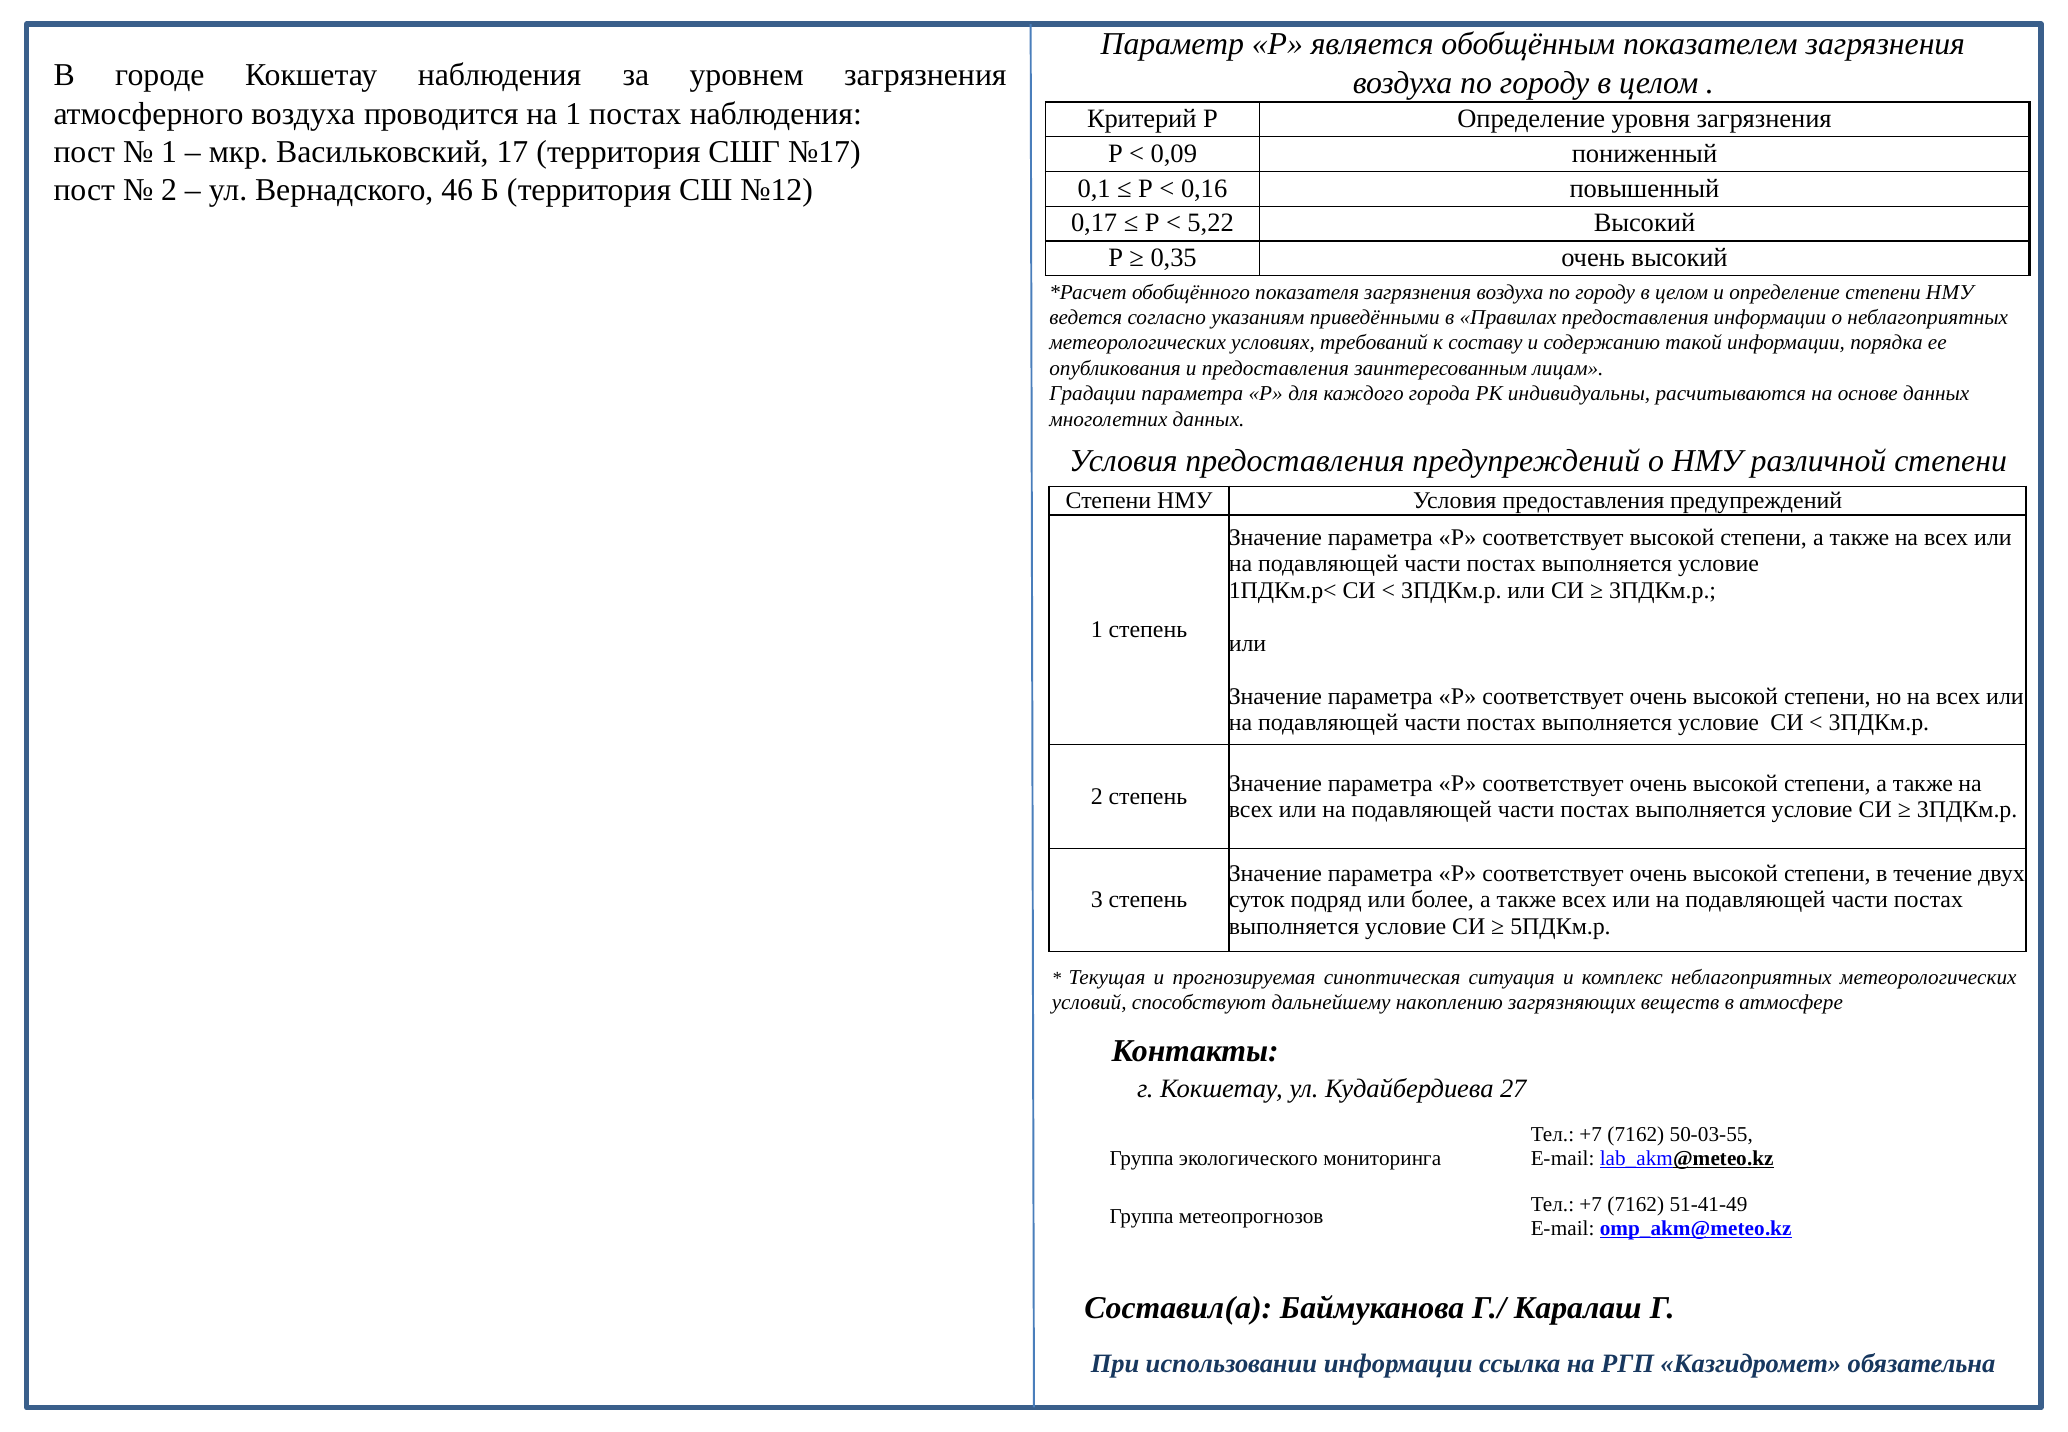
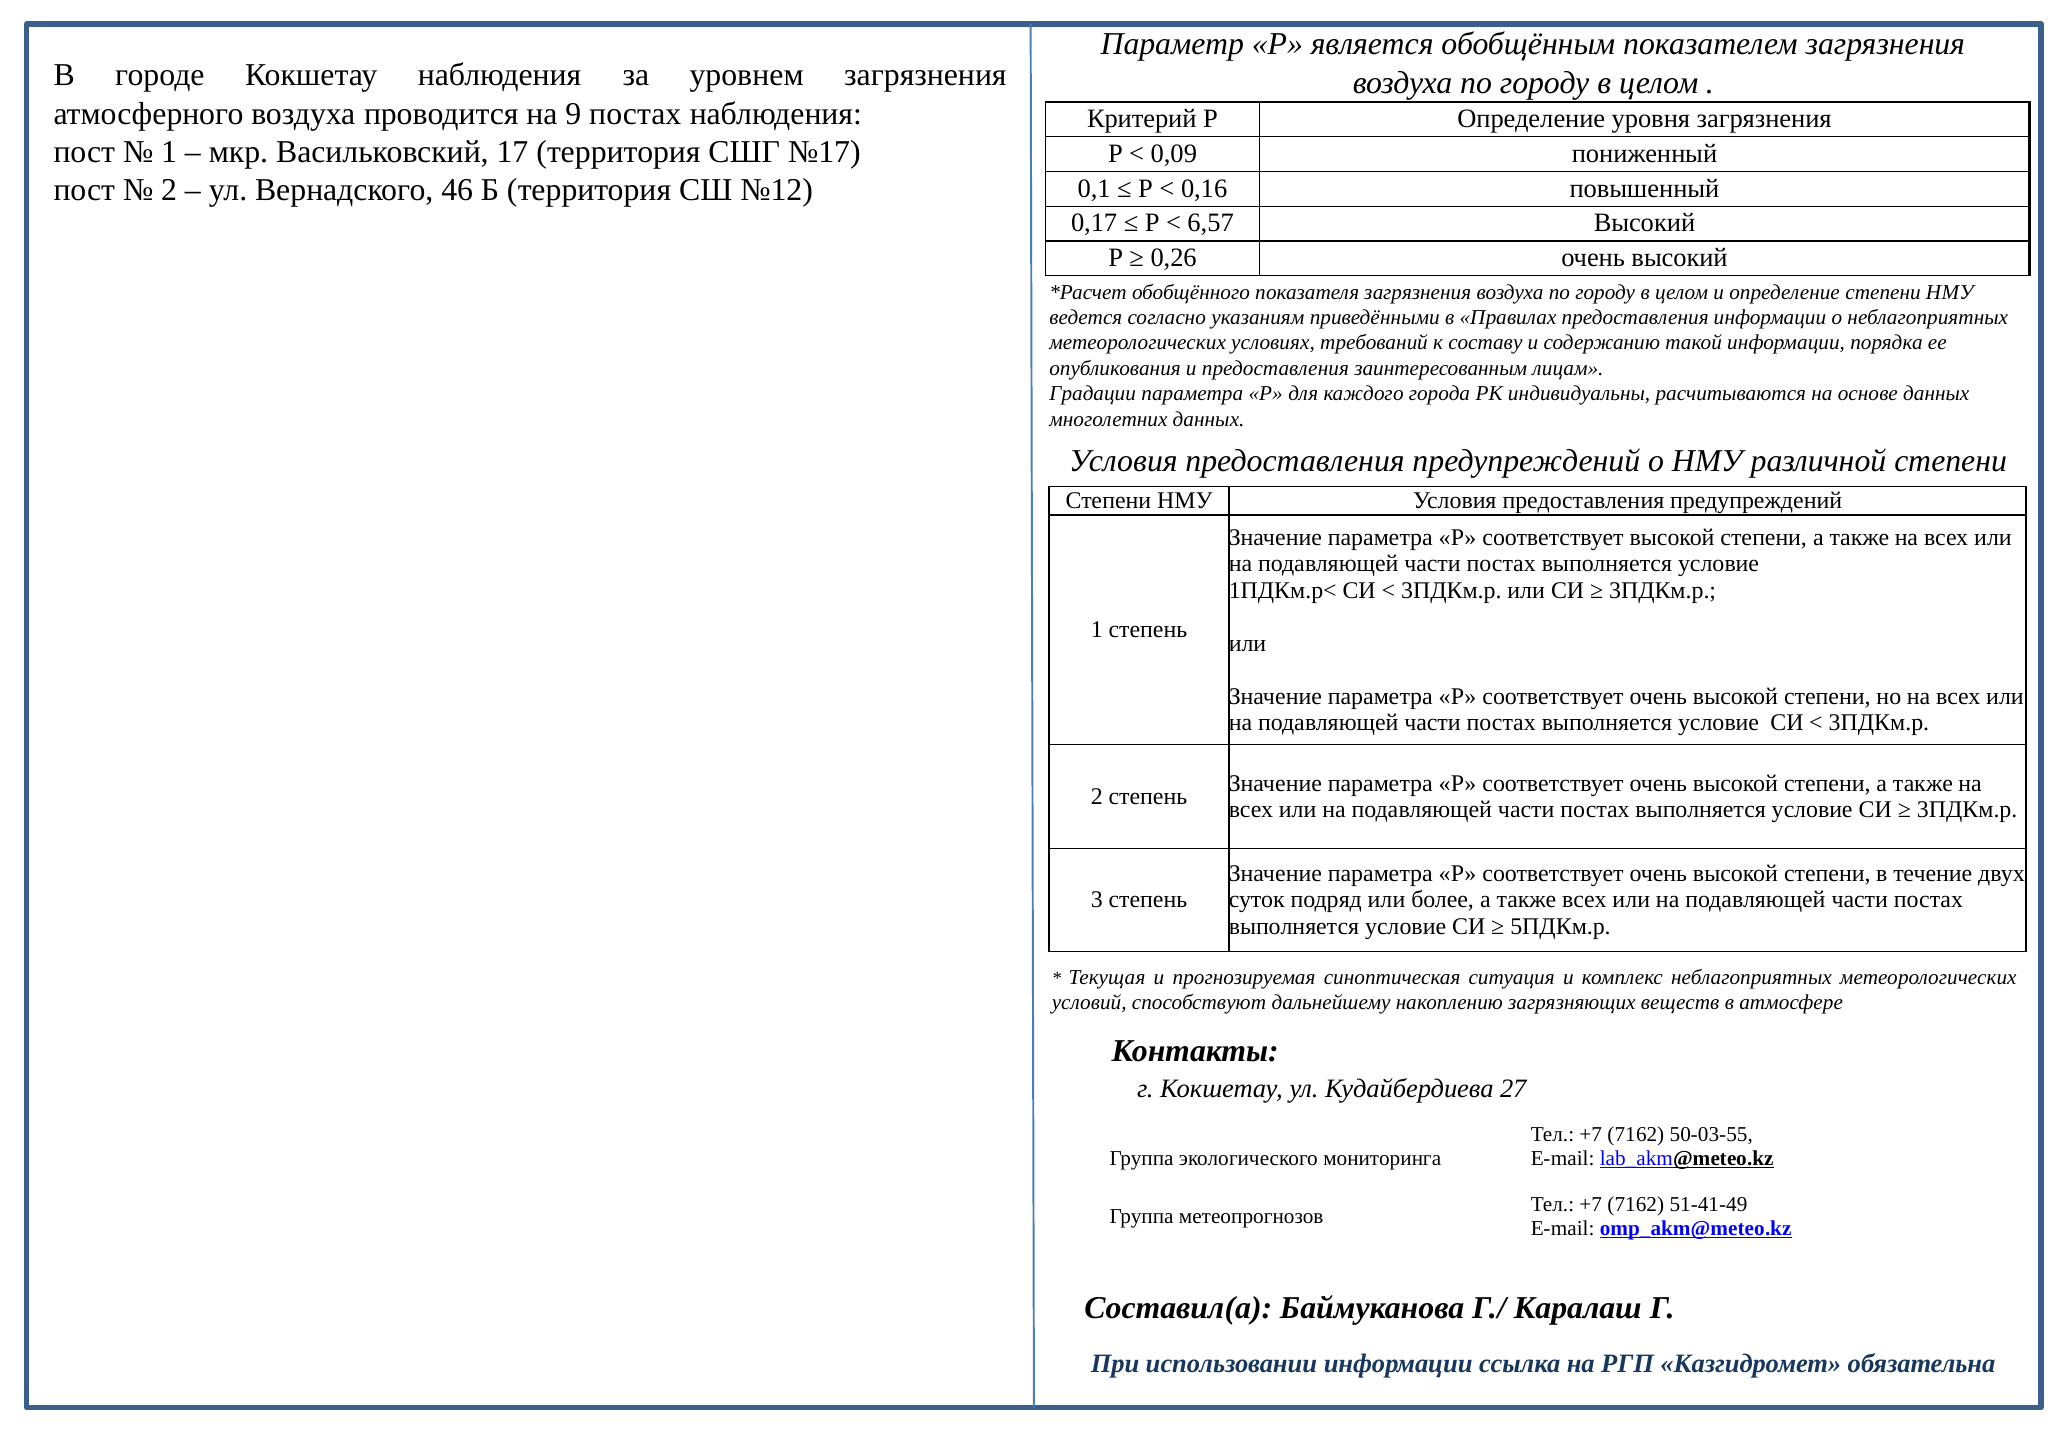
на 1: 1 -> 9 (573, 114)
5,22: 5,22 -> 6,57 (1211, 223)
0,35: 0,35 -> 0,26 (1174, 258)
